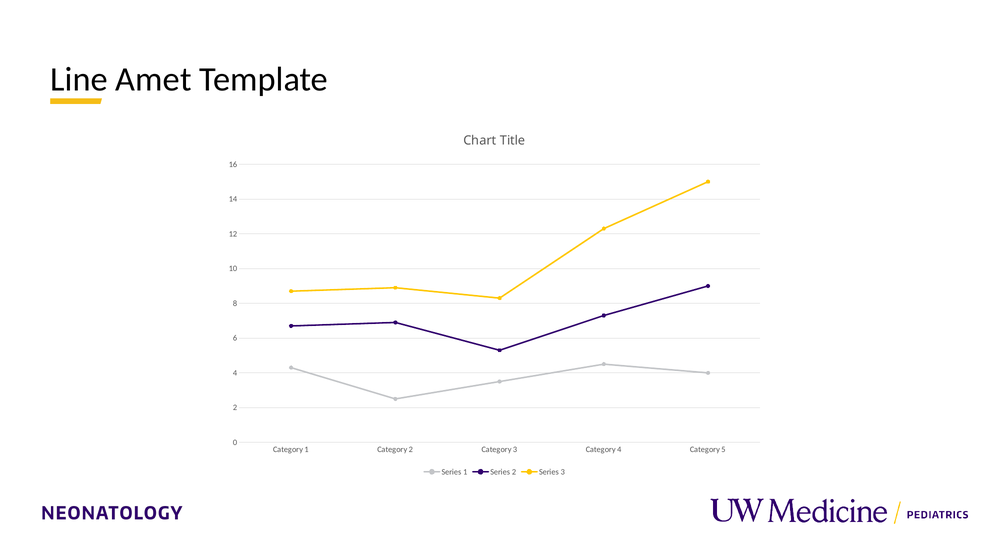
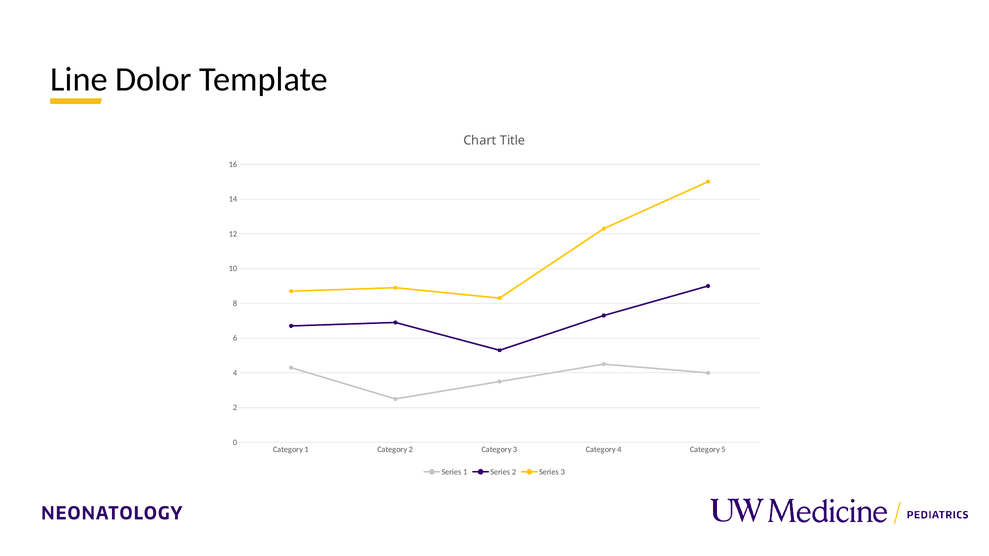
Amet: Amet -> Dolor (154, 80)
